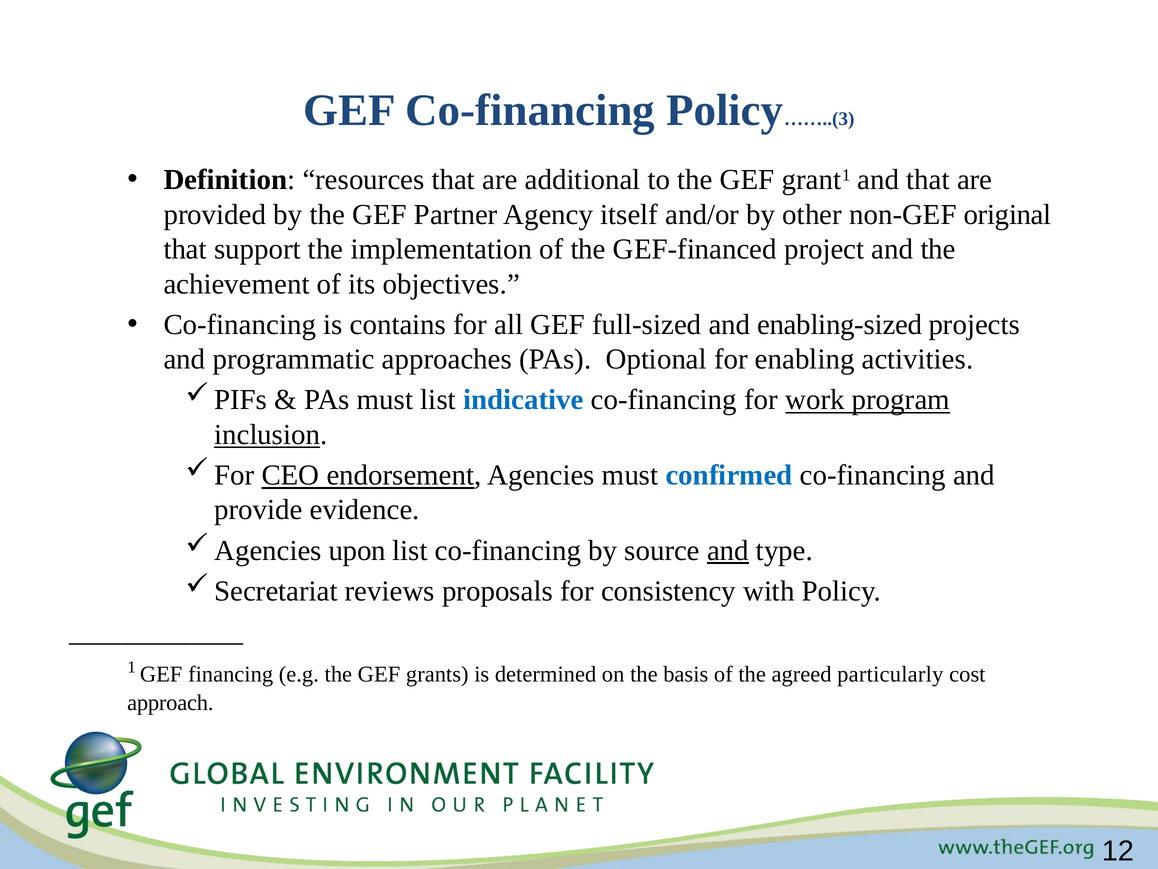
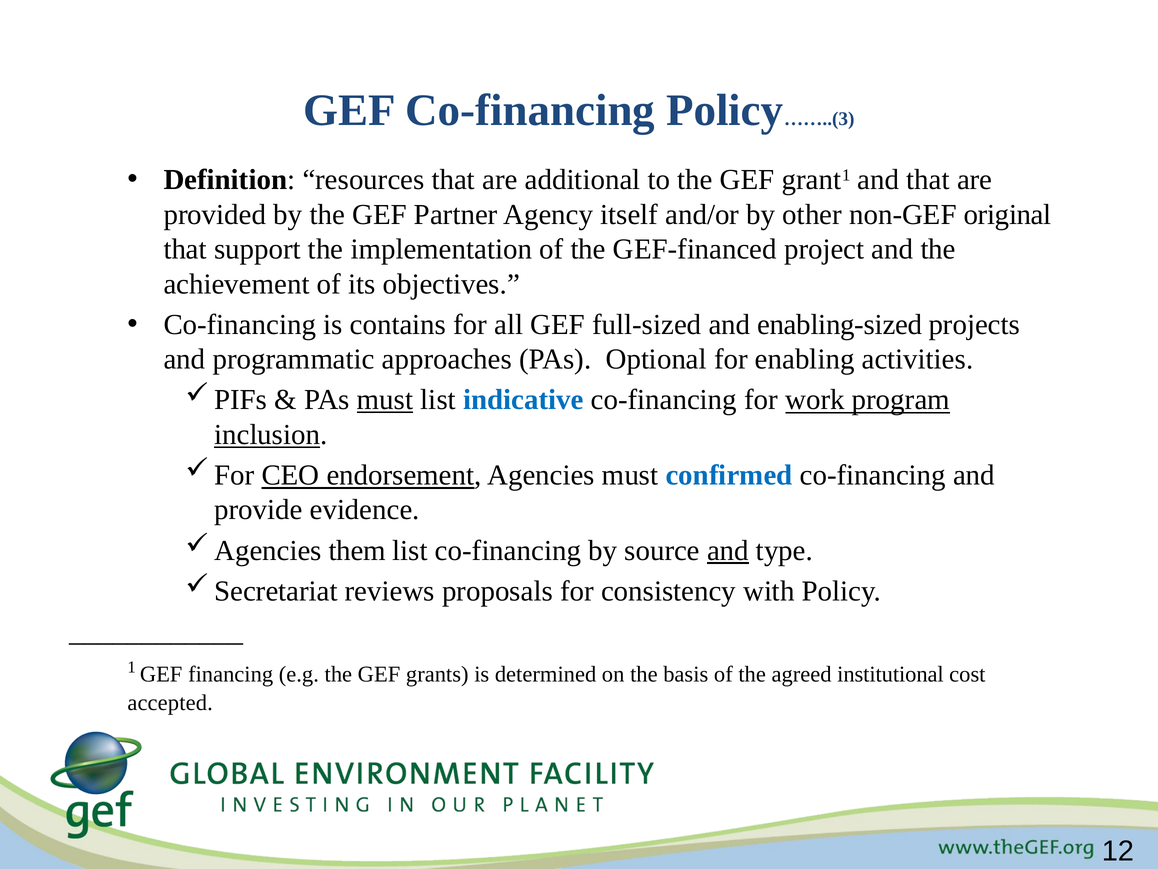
must underline: none -> present (385, 400)
upon: upon -> them (357, 550)
particularly: particularly -> institutional (890, 674)
approach: approach -> accepted (170, 702)
